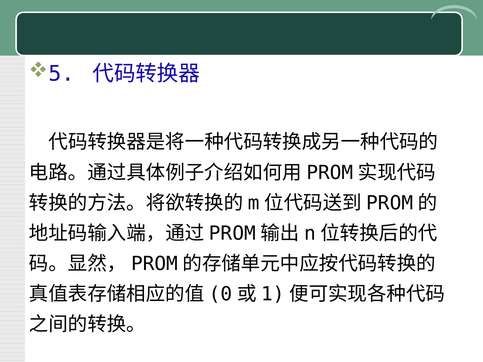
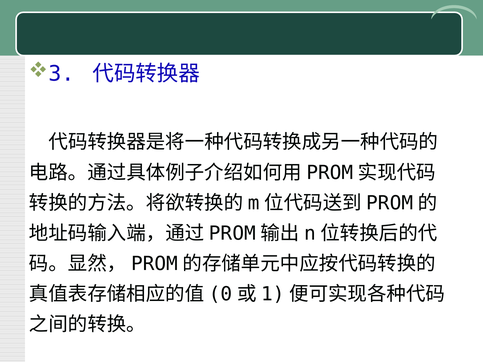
5: 5 -> 3 (62, 74)
